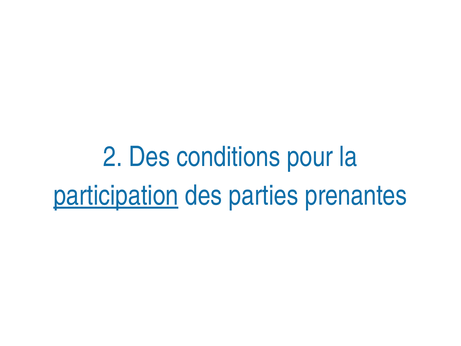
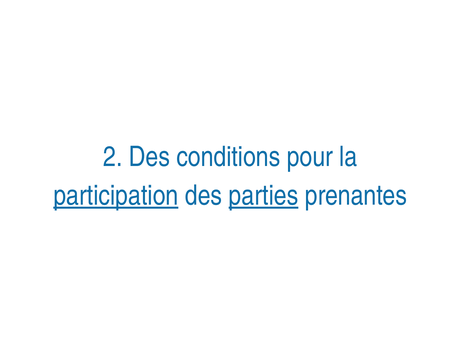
parties underline: none -> present (263, 195)
